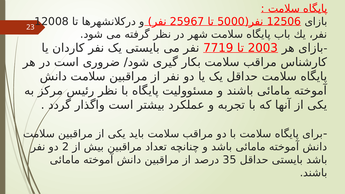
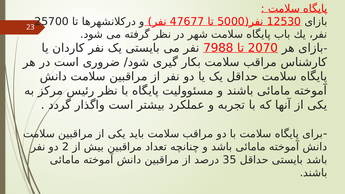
12008: 12008 -> 25700 (52, 21)
25967: 25967 -> 47677 (187, 21)
12506: 12506 -> 12530 (284, 21)
7719: 7719 -> 7988 (218, 48)
2003: 2003 -> 2070 (263, 48)
